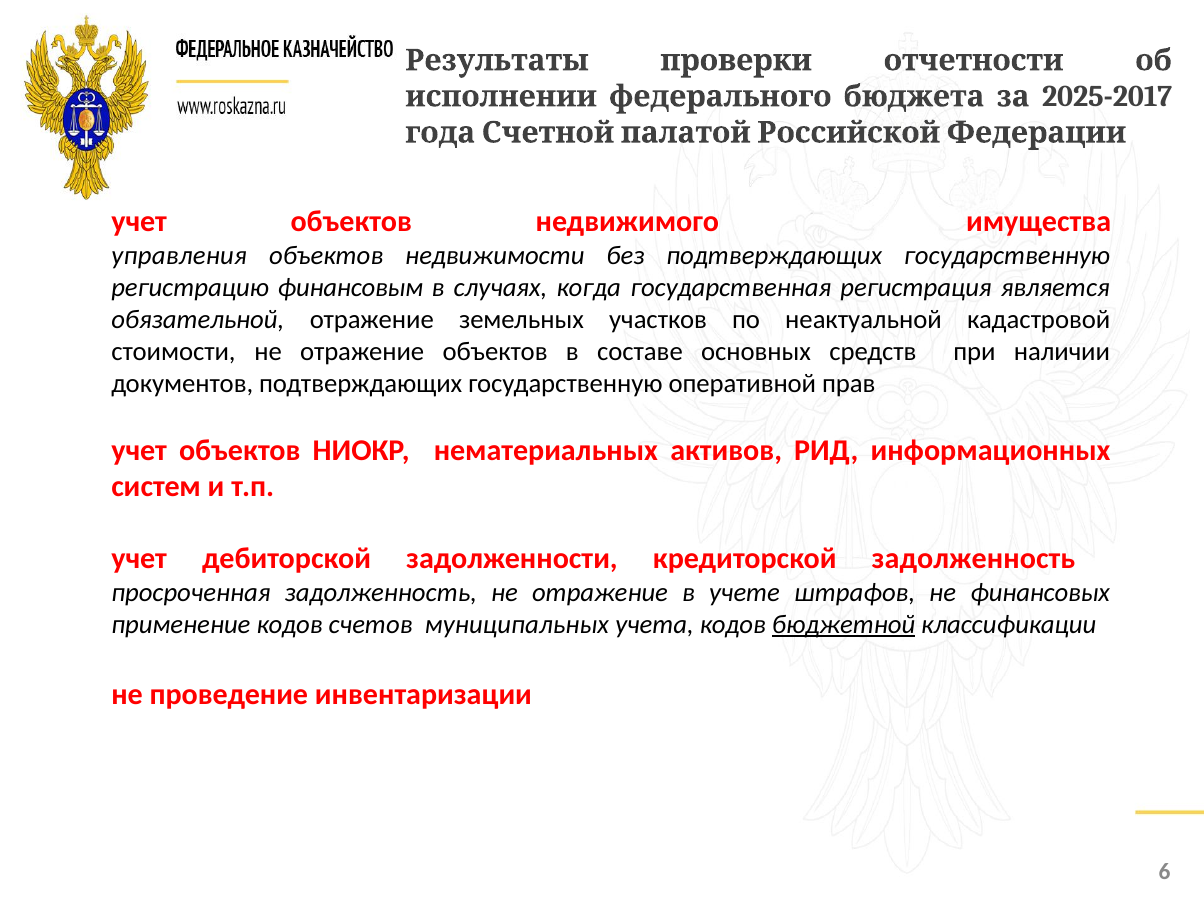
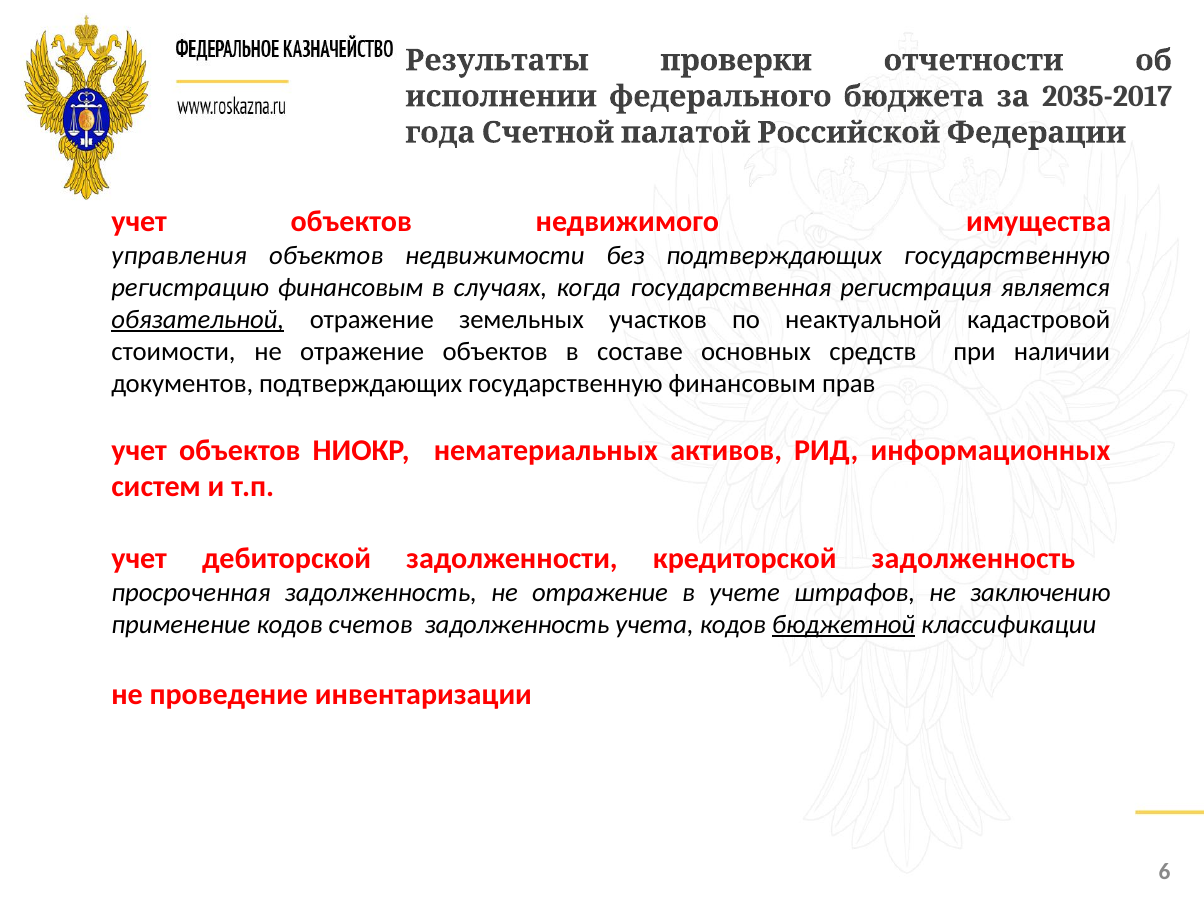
2025-2017: 2025-2017 -> 2035-2017 (1107, 96)
обязательной underline: none -> present (198, 320)
государственную оперативной: оперативной -> финансовым (742, 384)
финансовых: финансовых -> заключению (1040, 592)
счетов муниципальных: муниципальных -> задолженность (517, 625)
